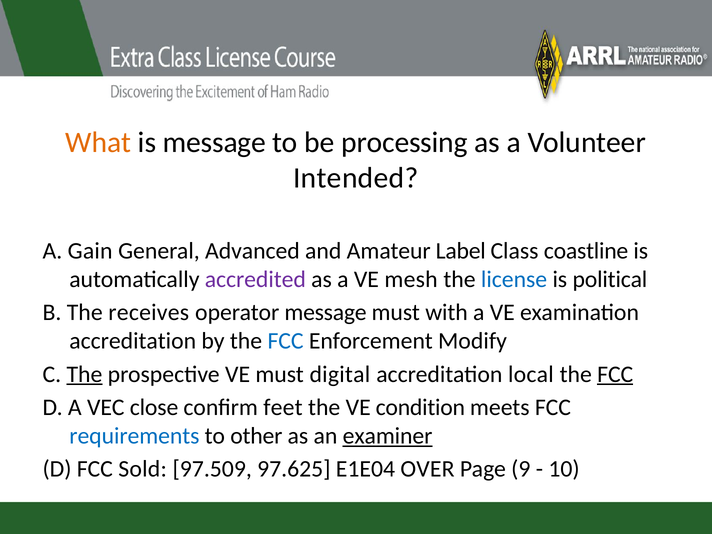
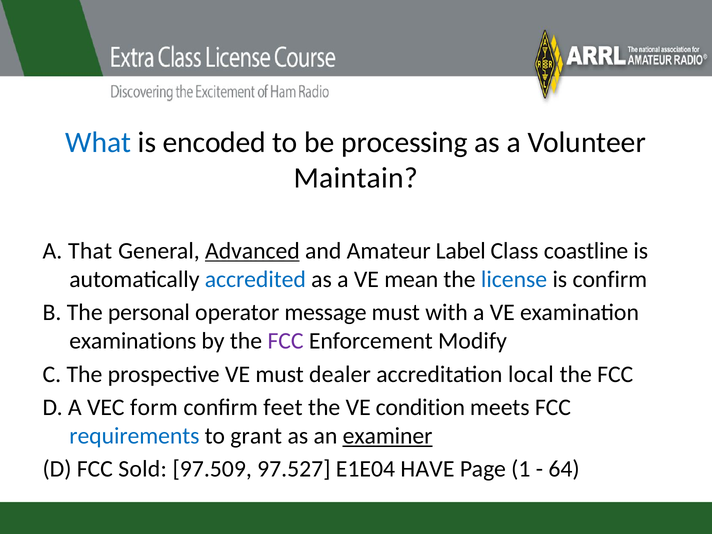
What colour: orange -> blue (98, 142)
is message: message -> encoded (214, 142)
Intended: Intended -> Maintain (356, 178)
Gain: Gain -> That (90, 251)
Advanced underline: none -> present (252, 251)
accredited colour: purple -> blue (255, 279)
mesh: mesh -> mean (411, 279)
is political: political -> confirm (610, 279)
receives: receives -> personal (149, 313)
accreditation: accreditation -> examinations (133, 341)
FCC colour: blue -> purple (286, 341)
The underline: present -> none (84, 374)
digital: digital -> dealer (340, 374)
FCC underline: present -> none (615, 374)
close: close -> form (154, 407)
other: other -> grant (256, 436)
97.625: 97.625 -> 97.527 (294, 469)
OVER: OVER -> HAVE (427, 469)
9: 9 -> 1 (521, 469)
10: 10 -> 64 (564, 469)
